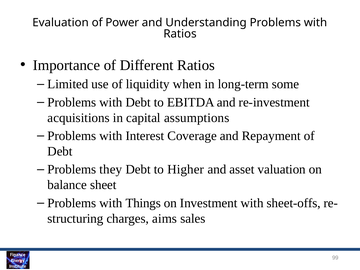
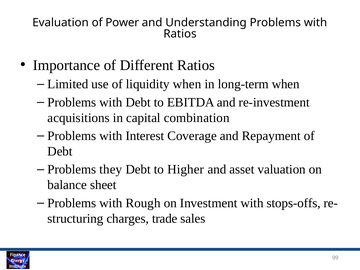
long-term some: some -> when (286, 84)
assumptions: assumptions -> combination (197, 118)
Things: Things -> Rough (143, 203)
sheet-offs: sheet-offs -> stops-offs (294, 203)
aims: aims -> trade (165, 219)
